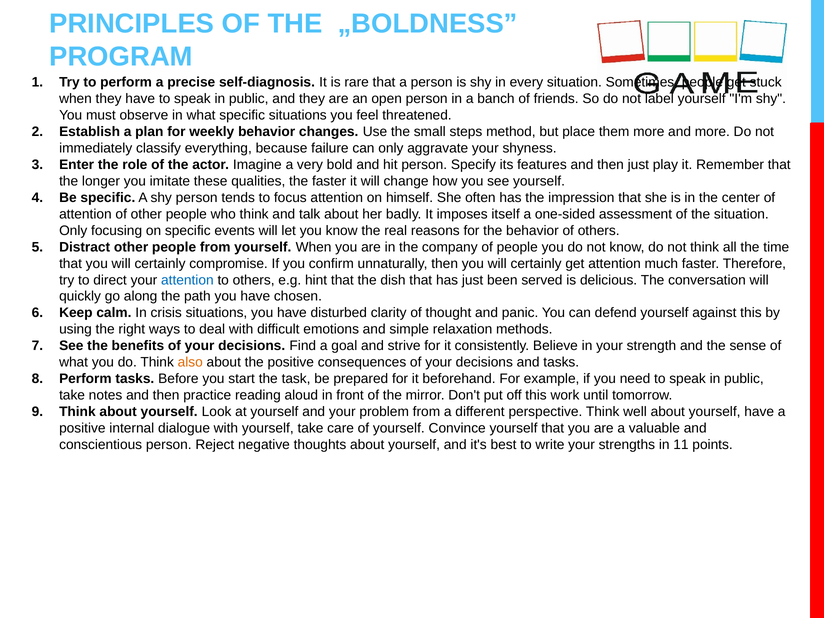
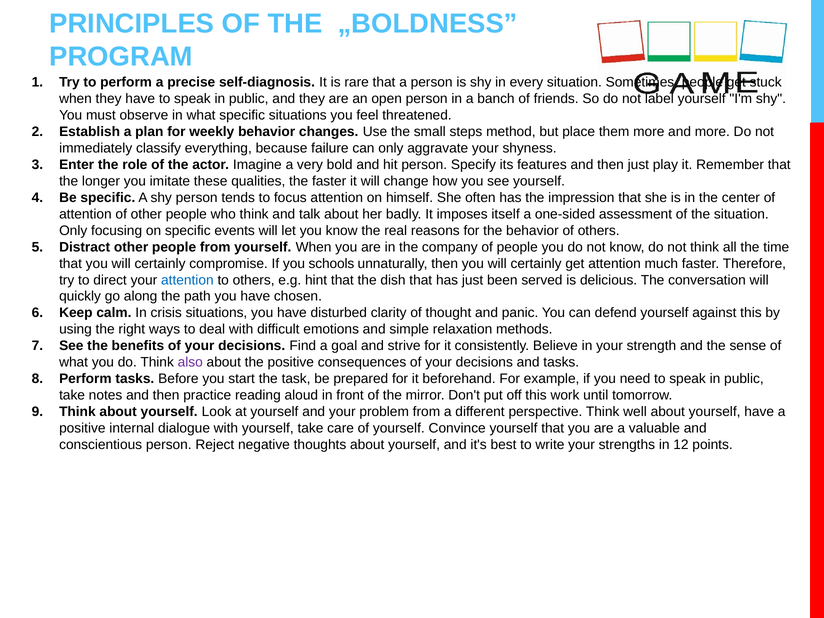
confirm: confirm -> schools (331, 263)
also colour: orange -> purple (190, 362)
11: 11 -> 12 (681, 445)
